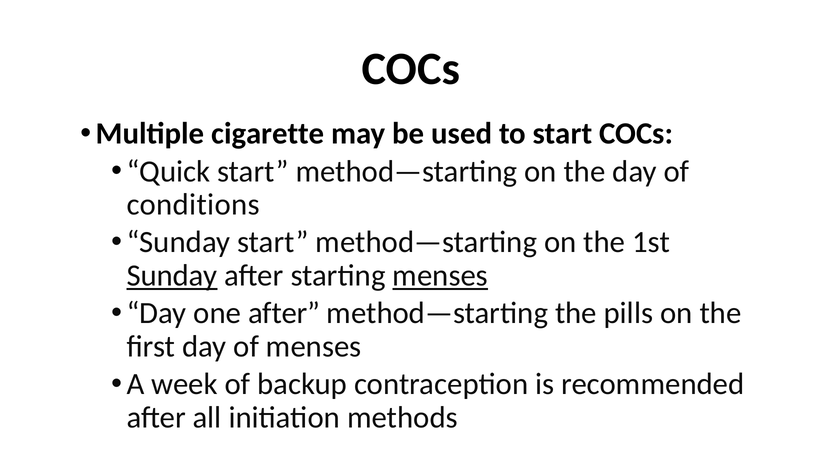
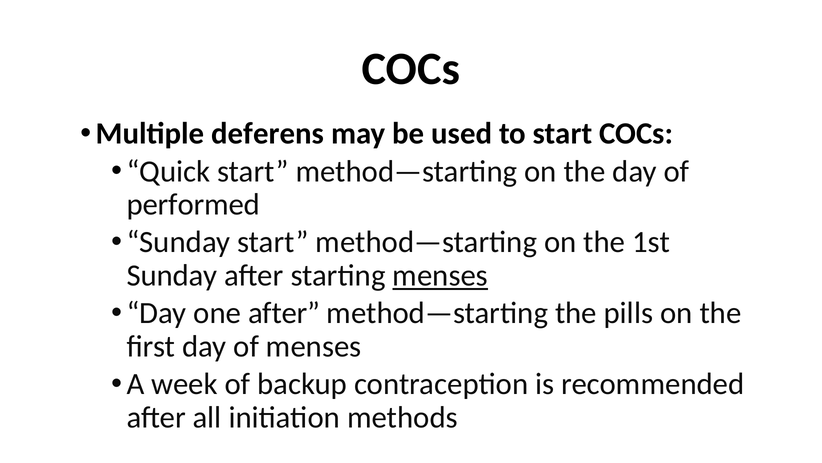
cigarette: cigarette -> deferens (268, 134)
conditions: conditions -> performed (193, 204)
Sunday underline: present -> none (172, 275)
